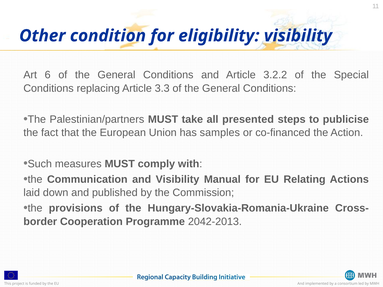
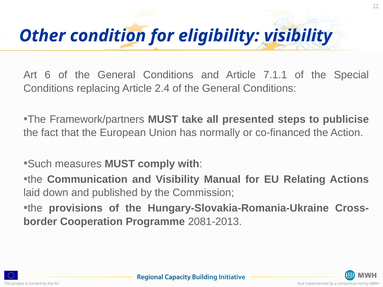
3.2.2: 3.2.2 -> 7.1.1 (275, 75)
3.3: 3.3 -> 2.4 (162, 88)
Palestinian/partners: Palestinian/partners -> Framework/partners (97, 119)
samples: samples -> normally (220, 133)
2042-2013: 2042-2013 -> 2081-2013 (215, 222)
